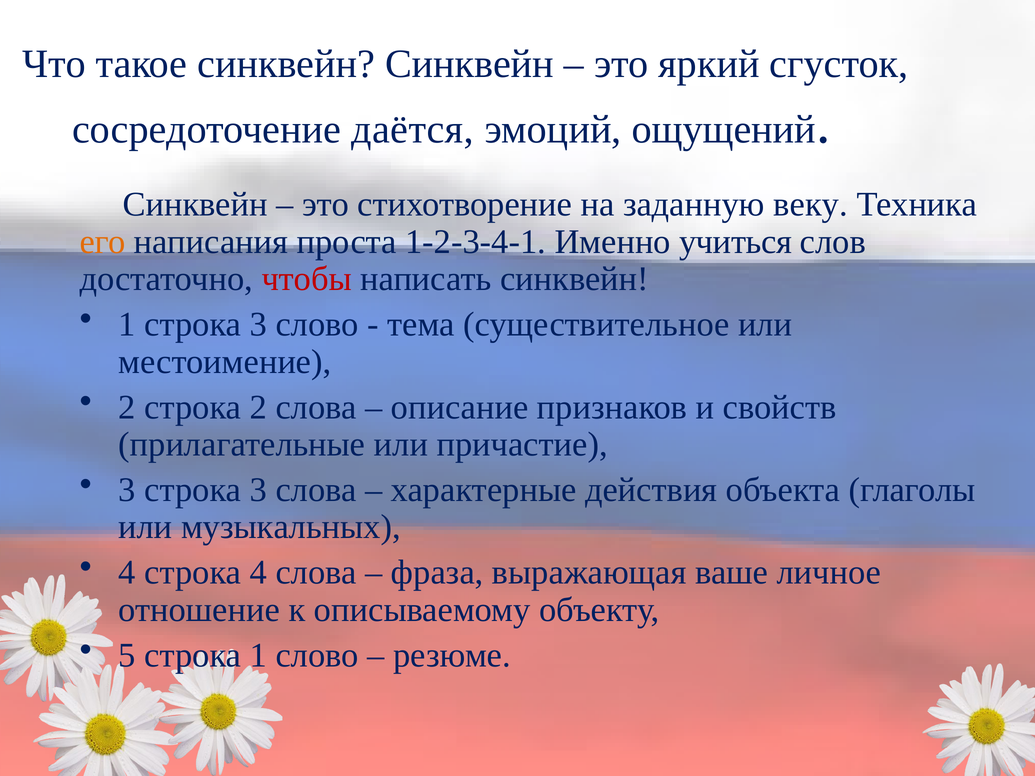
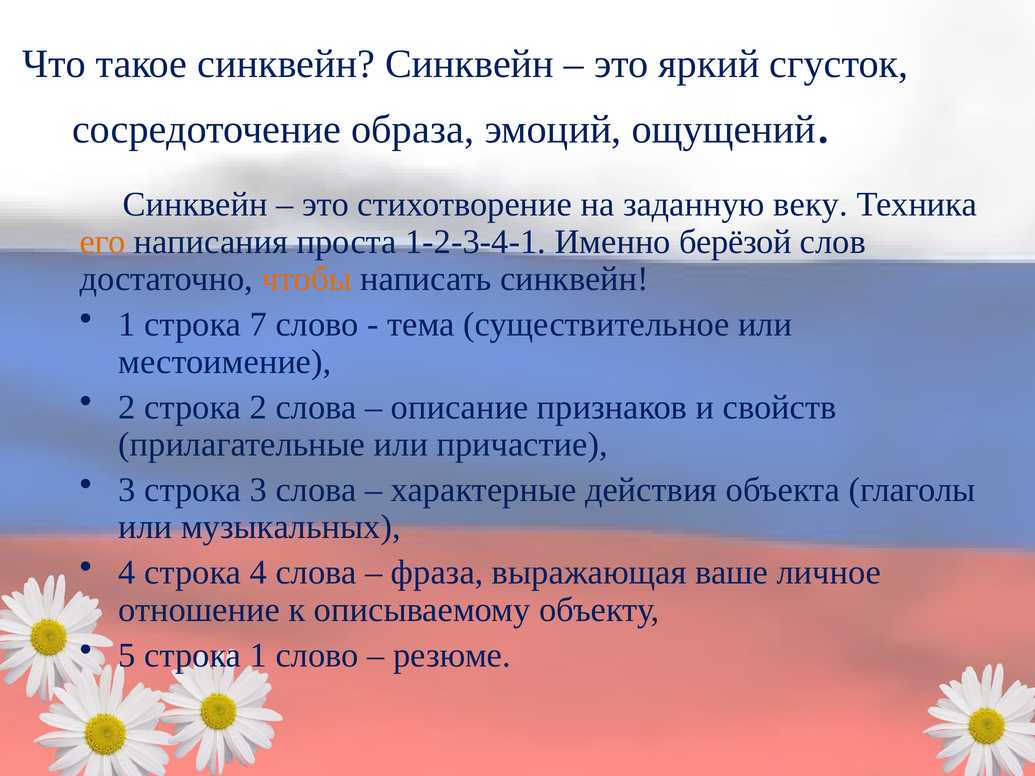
даётся: даётся -> образа (413, 130)
учиться: учиться -> берёзой (736, 242)
чтобы colour: red -> orange (307, 279)
1 строка 3: 3 -> 7 (258, 324)
